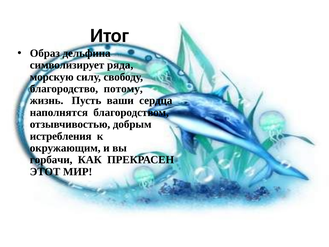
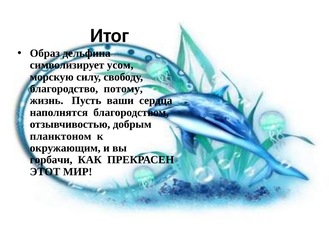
ряда: ряда -> усом (120, 65)
истребления: истребления -> планктоном (61, 136)
